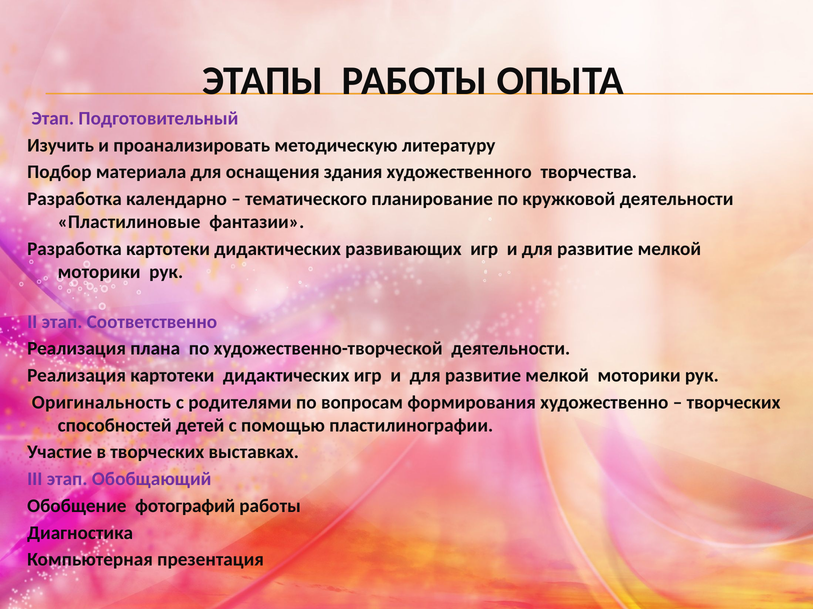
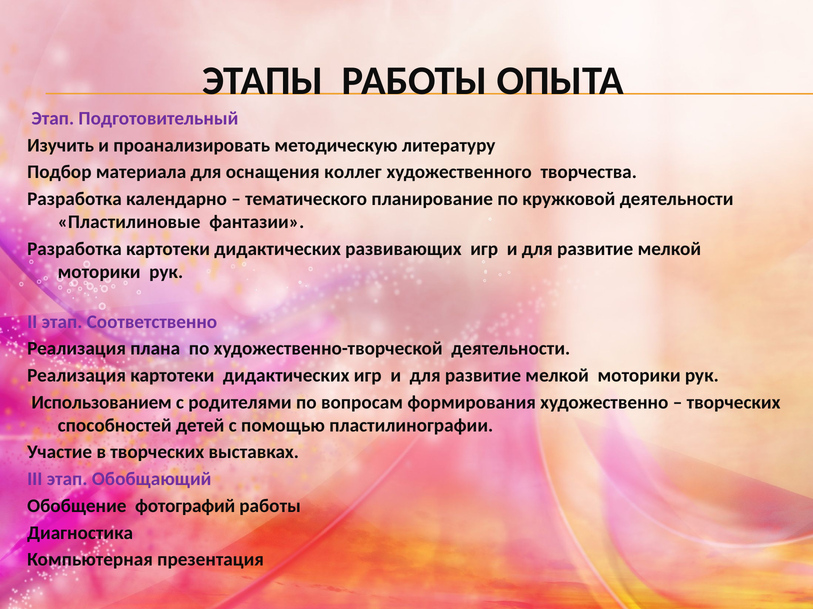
здания: здания -> коллег (353, 172)
Оригинальность: Оригинальность -> Использованием (102, 403)
